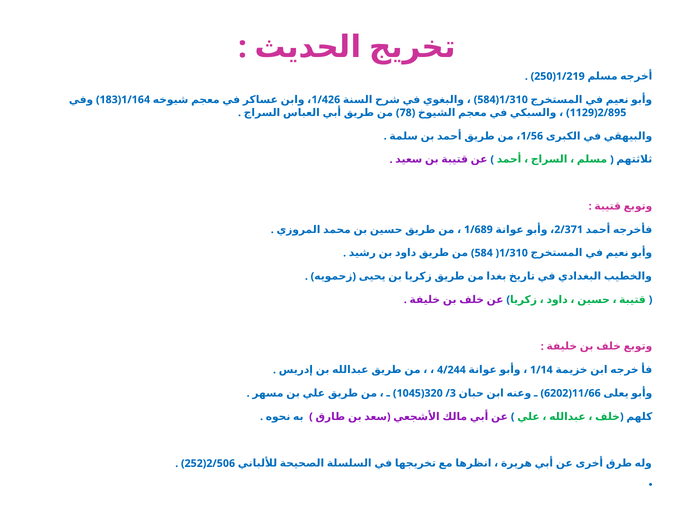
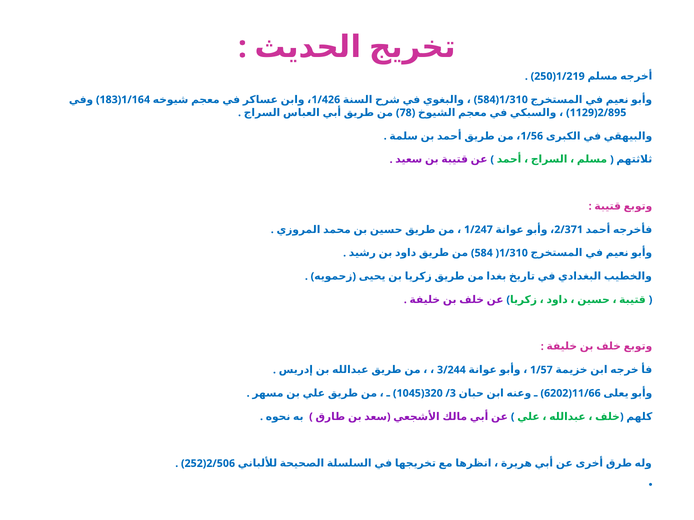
1/689: 1/689 -> 1/247 (478, 230)
4/244: 4/244 -> 3/244 (451, 370)
1/14: 1/14 -> 1/57 (541, 370)
